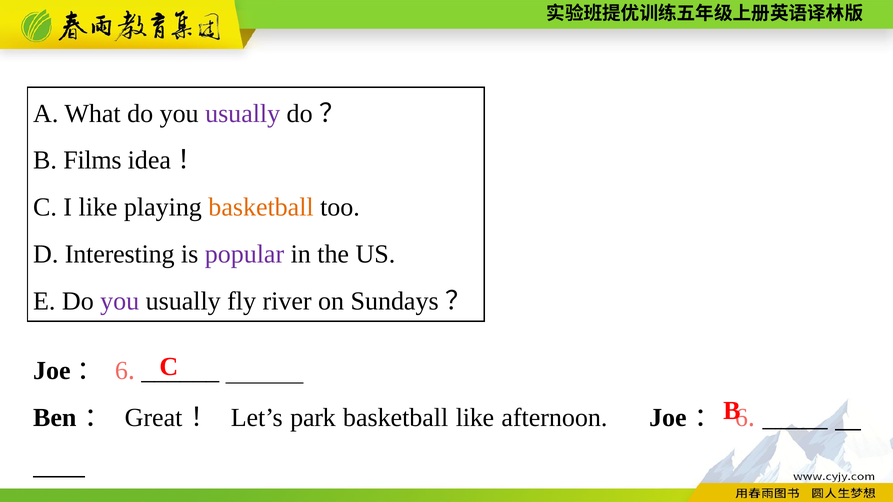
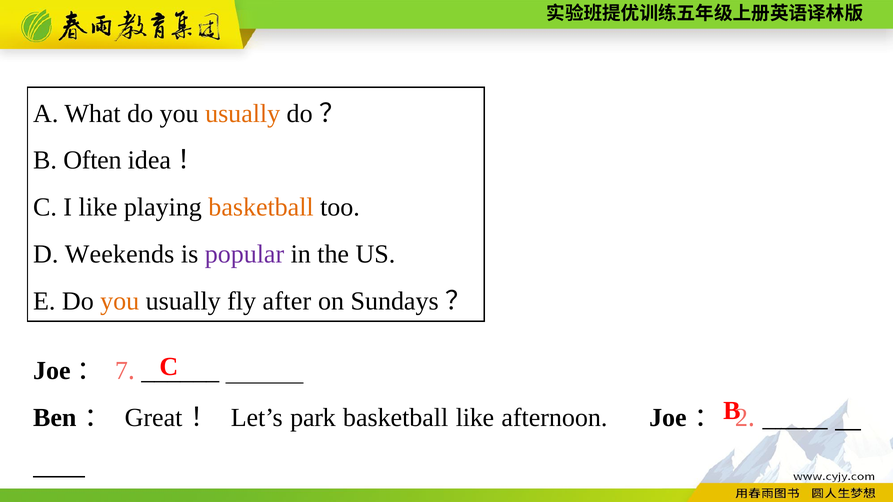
usually colour: purple -> orange (243, 114)
Films: Films -> Often (92, 160)
Interesting: Interesting -> Weekends (120, 254)
you colour: purple -> orange (120, 301)
river: river -> after (287, 301)
6: 6 -> 7 (121, 371)
6: 6 -> 2 (741, 418)
